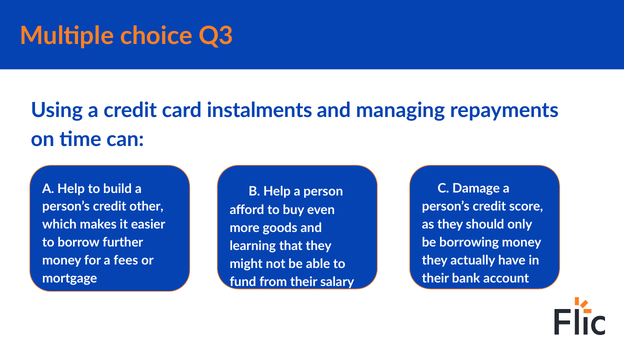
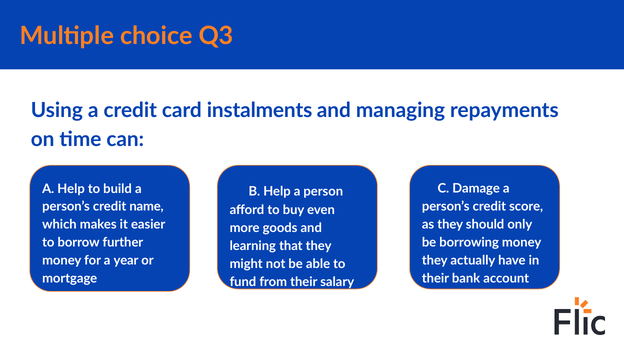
other: other -> name (147, 207)
fees: fees -> year (126, 260)
